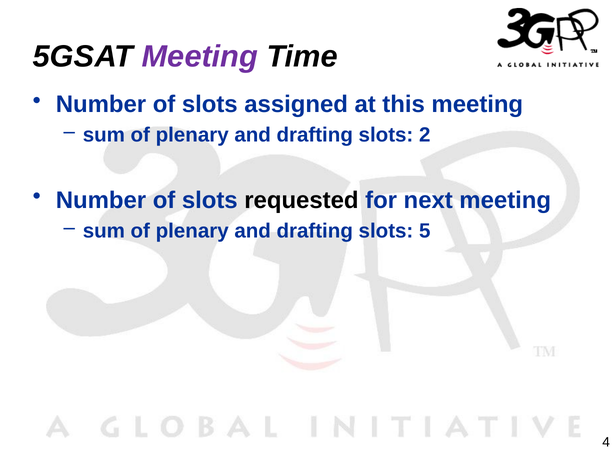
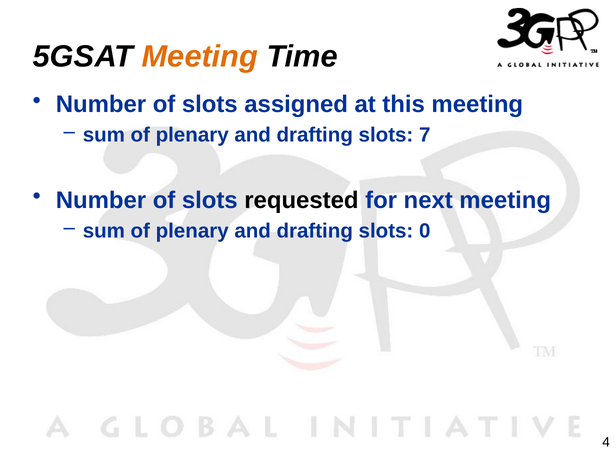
Meeting colour: purple -> orange (200, 56)
2: 2 -> 7 (425, 135)
5: 5 -> 0 (425, 231)
